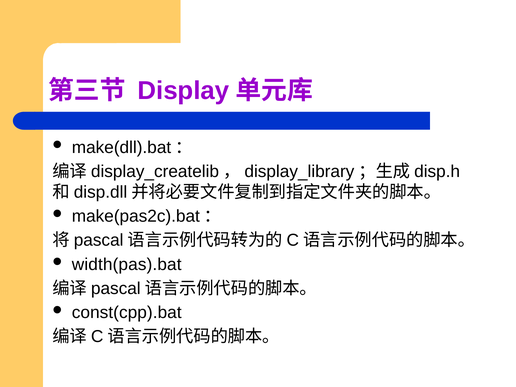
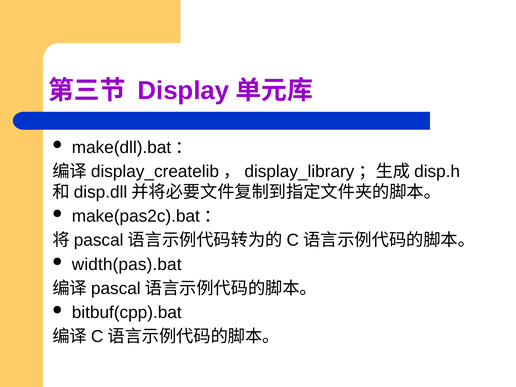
const(cpp).bat: const(cpp).bat -> bitbuf(cpp).bat (127, 312)
